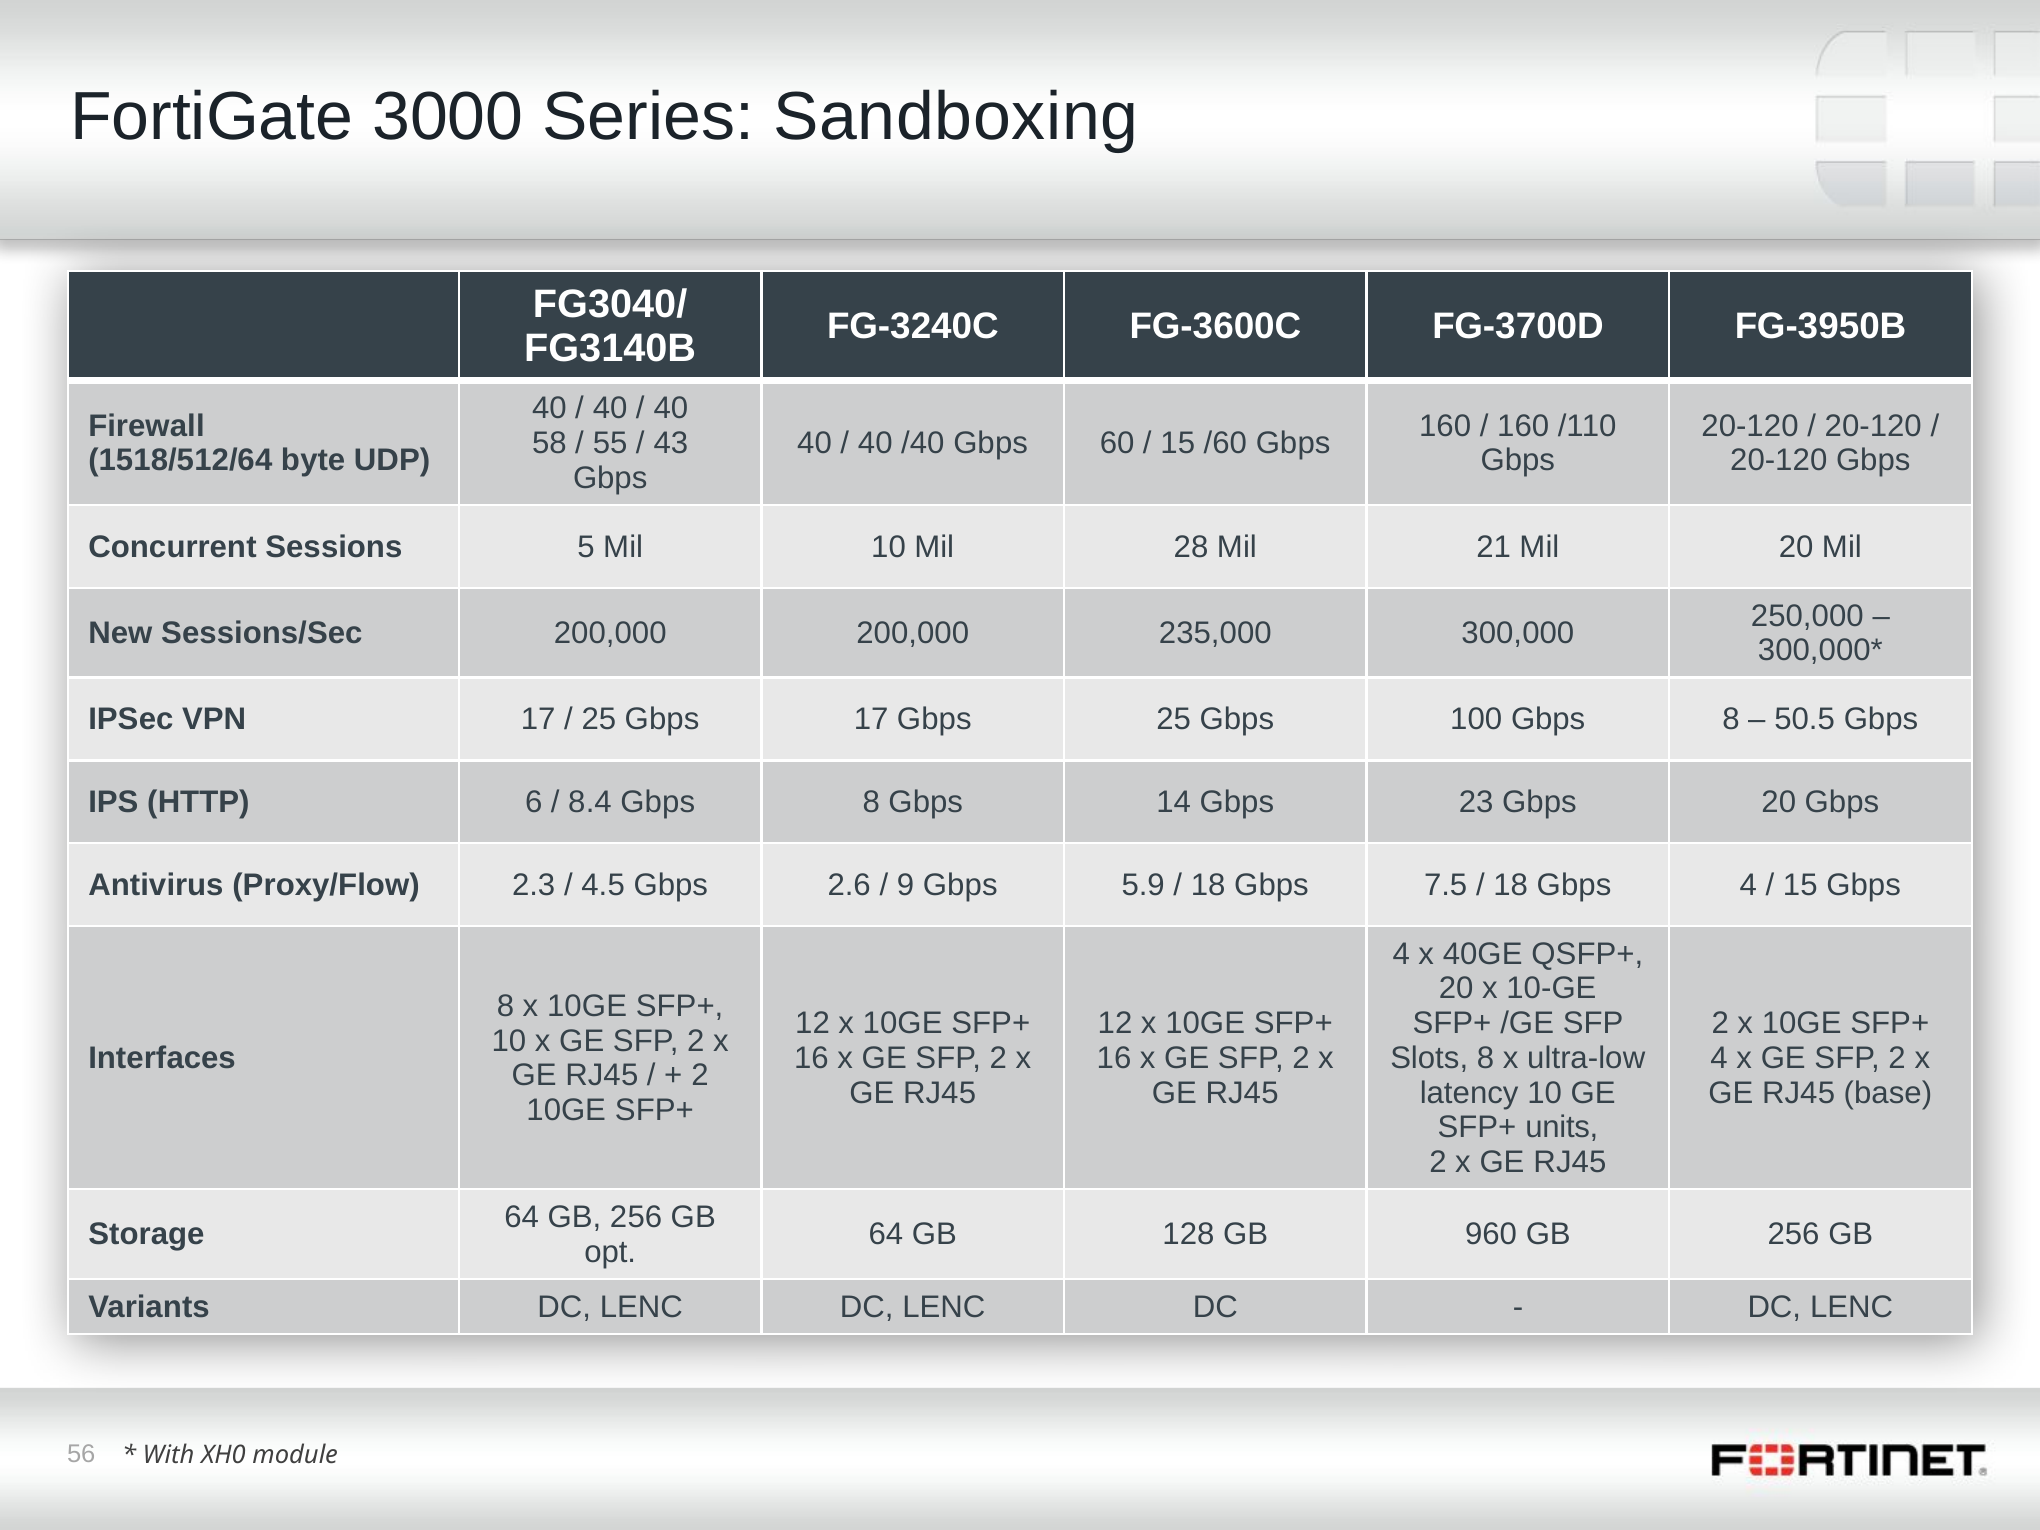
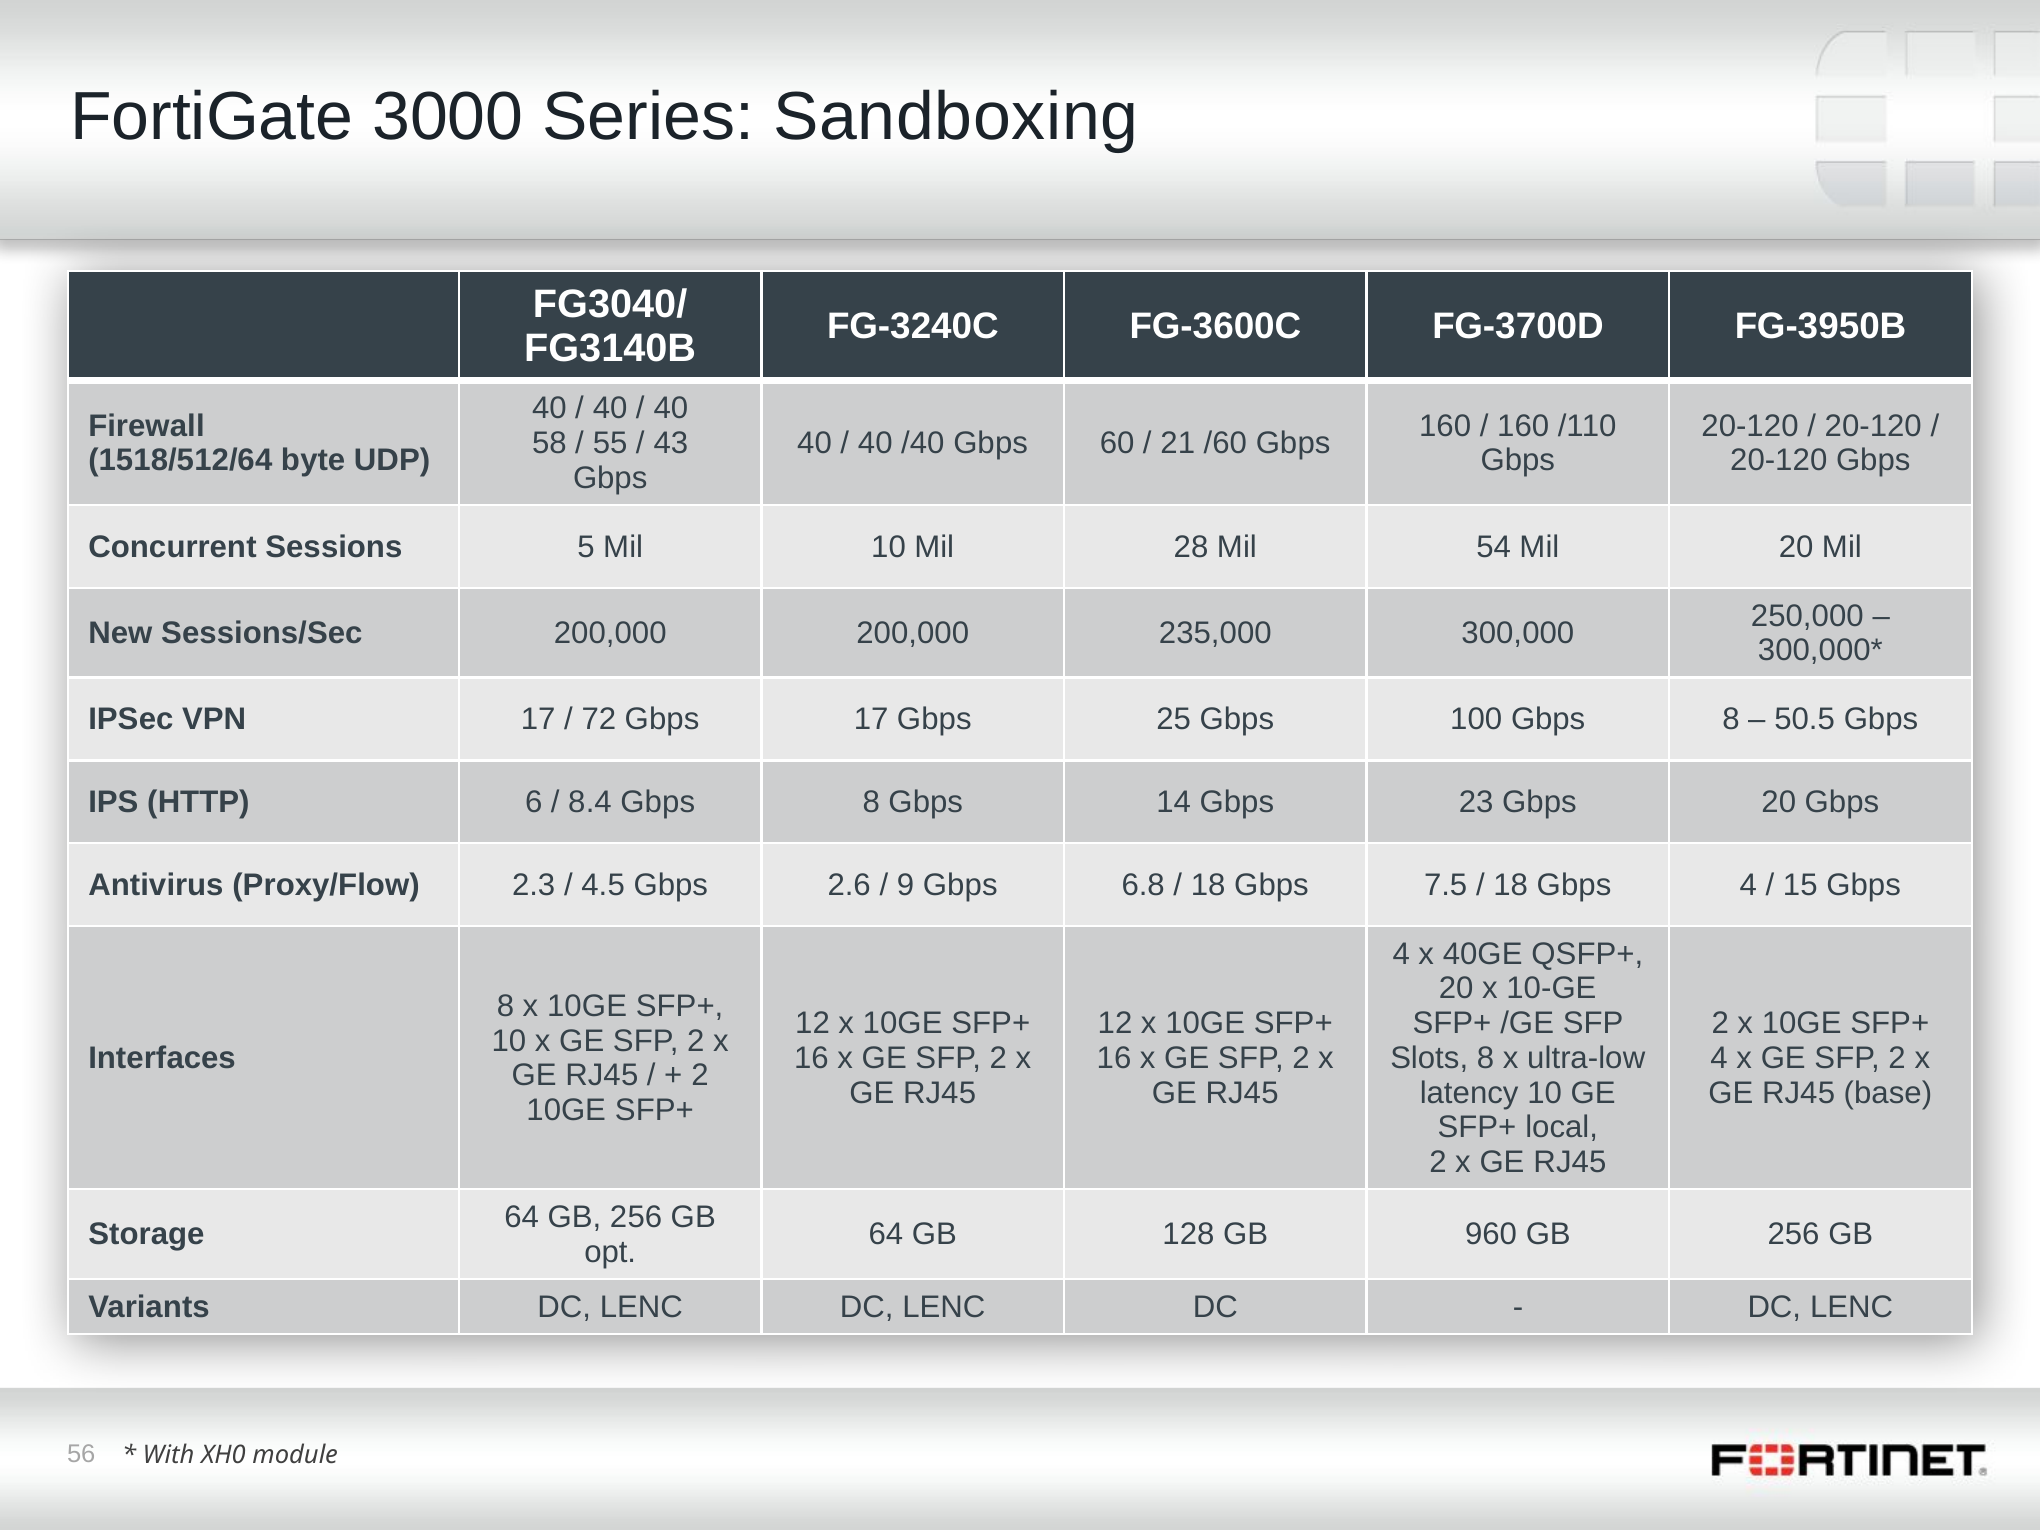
15: 15 -> 21 (1178, 443)
21: 21 -> 54 (1494, 547)
25: 25 -> 72 (599, 720)
5.9: 5.9 -> 6.8 (1143, 885)
units: units -> local (1562, 1127)
